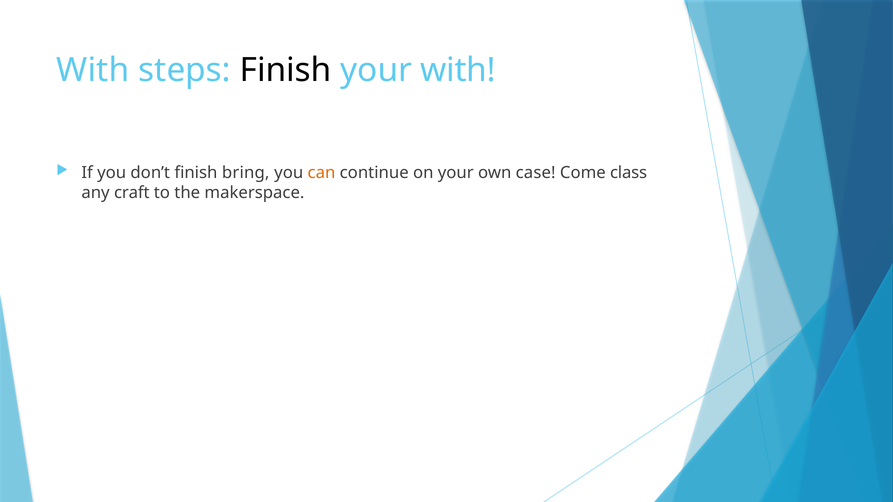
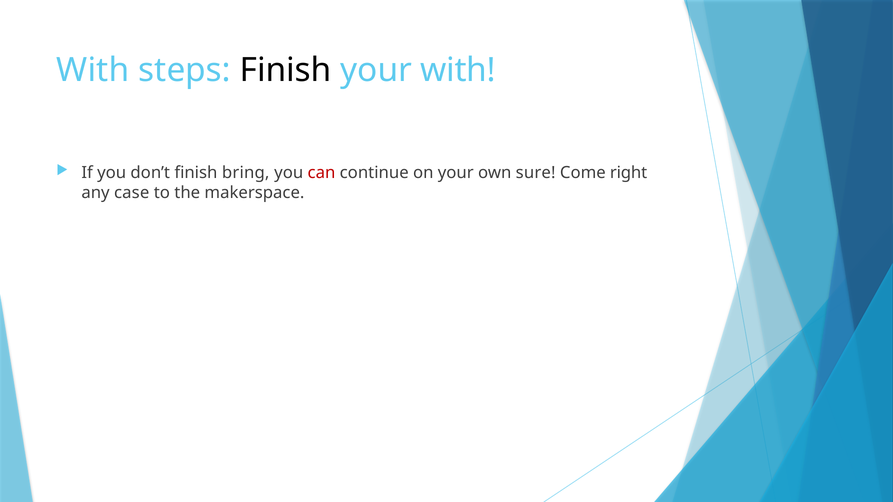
can colour: orange -> red (321, 173)
case: case -> sure (536, 173)
class: class -> right (629, 173)
craft: craft -> case (132, 193)
